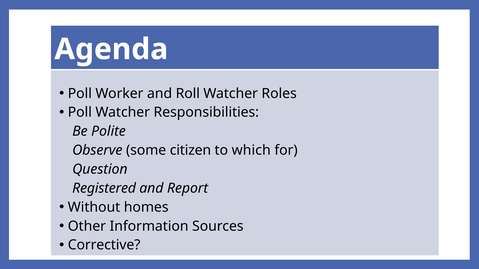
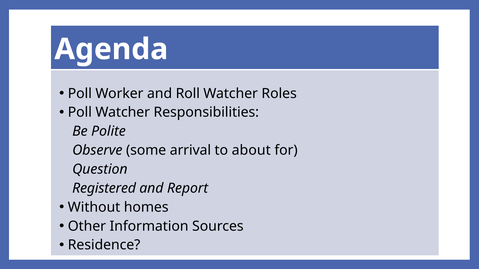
citizen: citizen -> arrival (190, 151)
which: which -> about (251, 151)
Corrective: Corrective -> Residence (104, 245)
